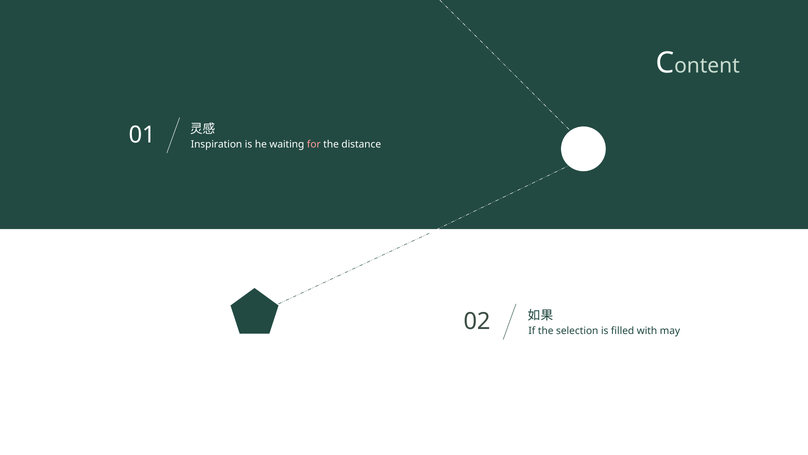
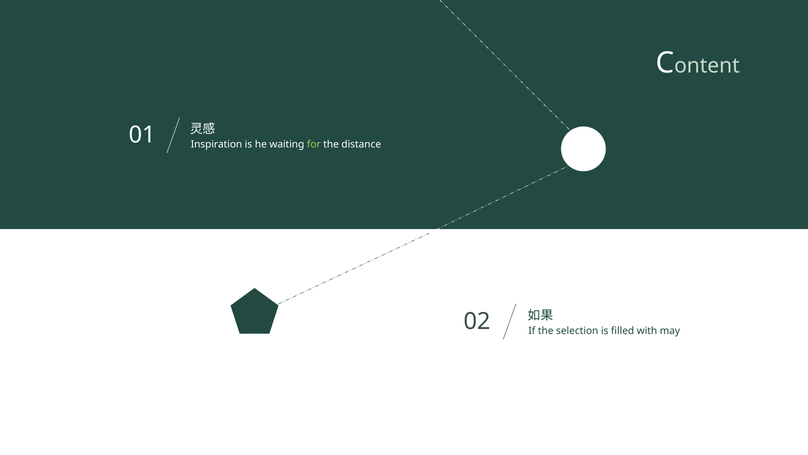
for colour: pink -> light green (314, 144)
